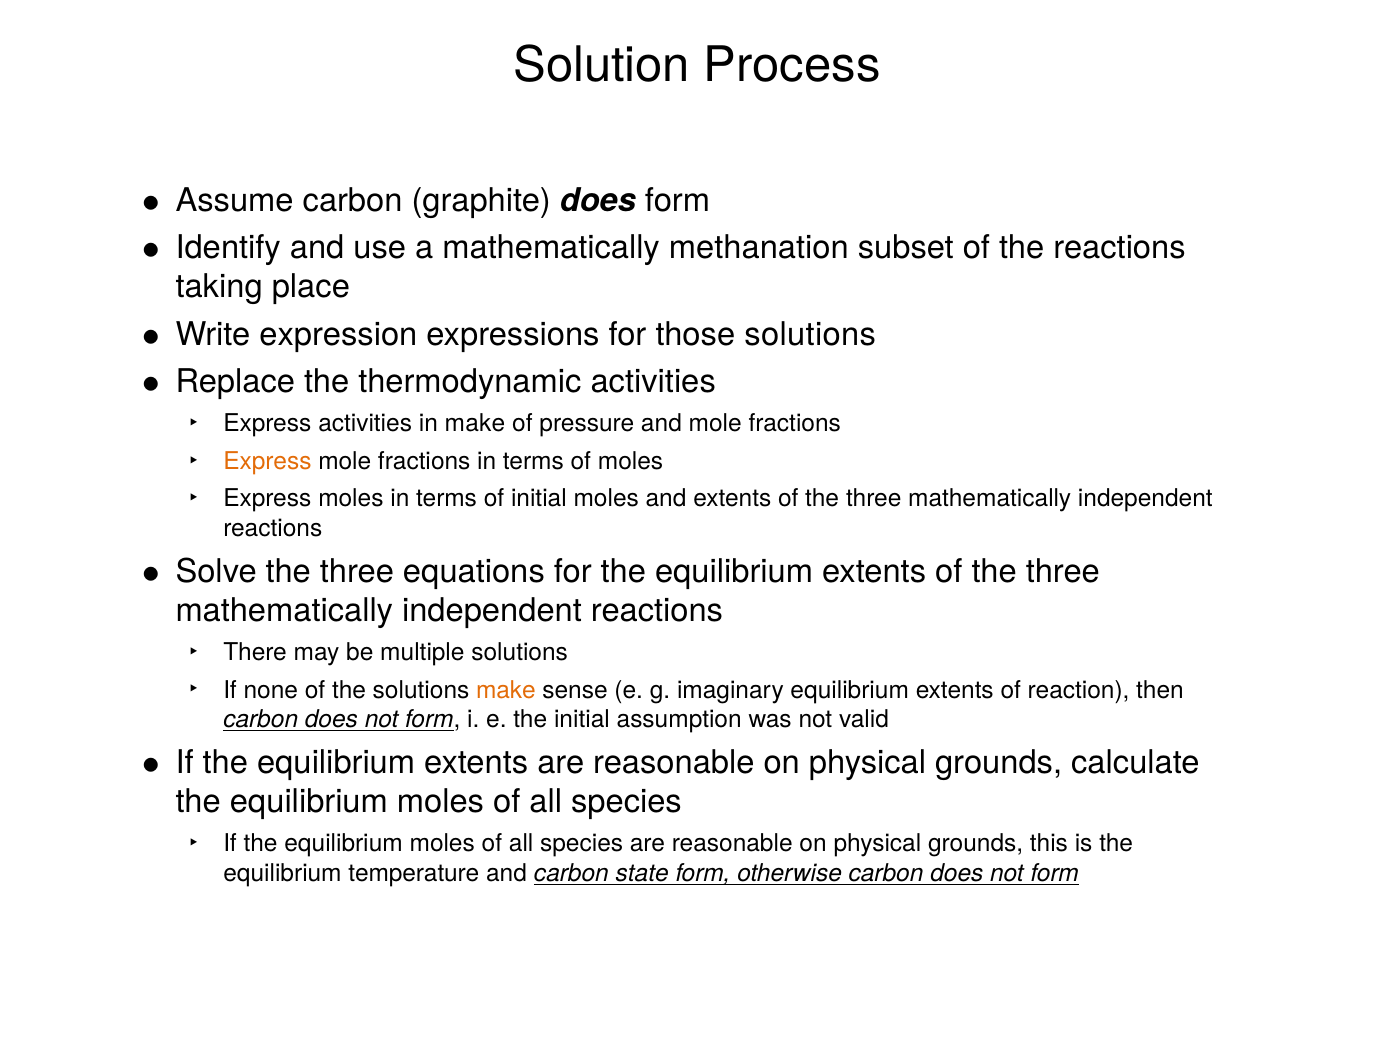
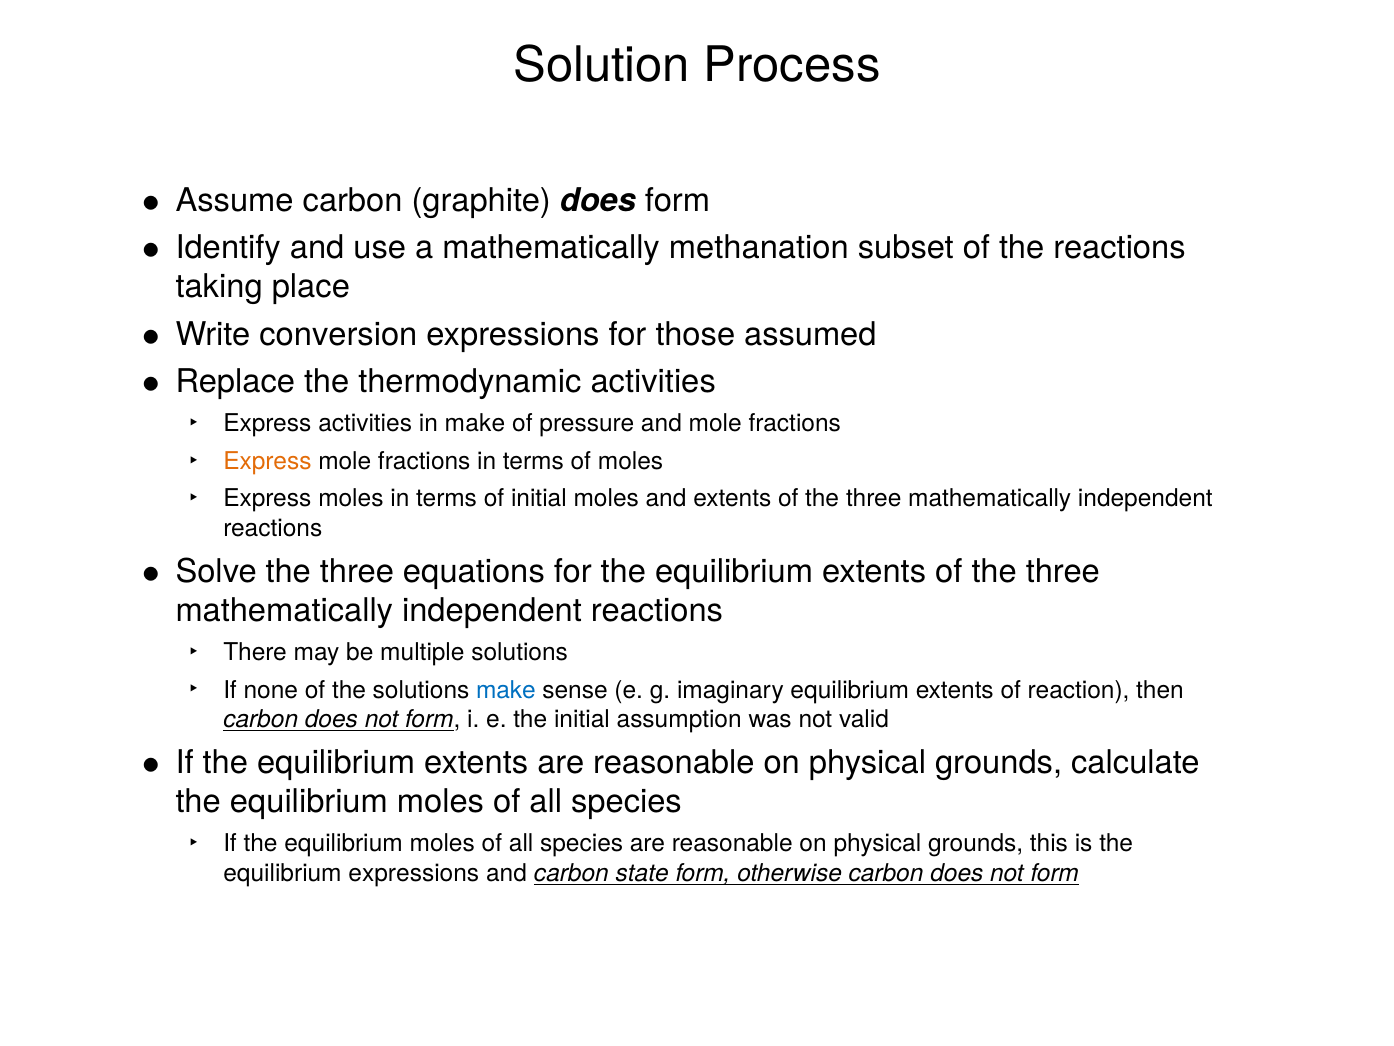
expression: expression -> conversion (338, 334)
those solutions: solutions -> assumed (810, 334)
make colour: orange -> blue (506, 690)
equilibrium temperature: temperature -> expressions (414, 873)
